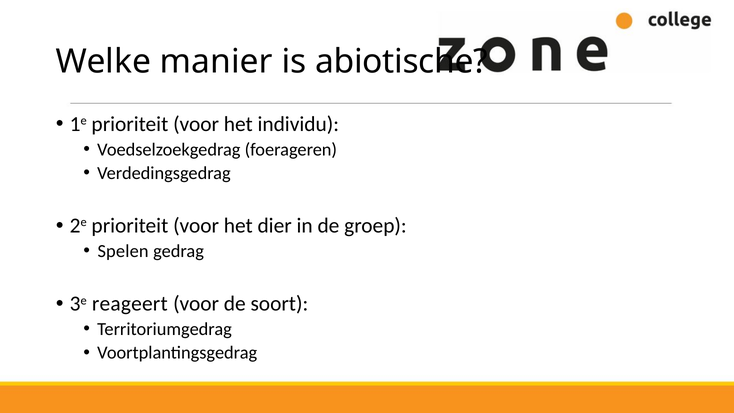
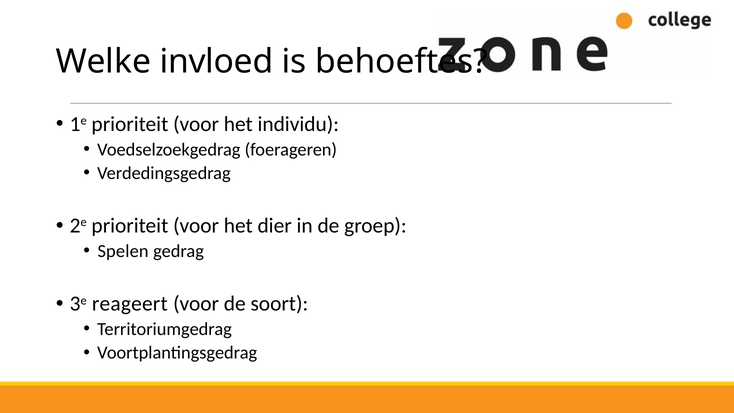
manier: manier -> invloed (217, 62)
abiotische: abiotische -> behoeftes (401, 62)
